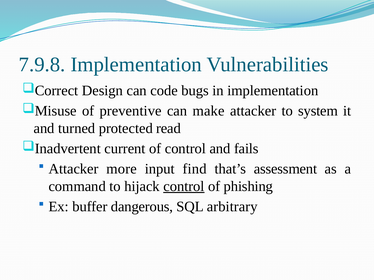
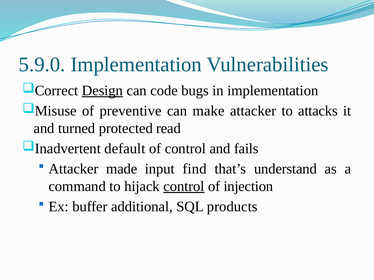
7.9.8: 7.9.8 -> 5.9.0 (42, 65)
Design underline: none -> present (102, 91)
system: system -> attacks (318, 111)
current: current -> default (125, 149)
more: more -> made (122, 169)
assessment: assessment -> understand (285, 169)
phishing: phishing -> injection (248, 187)
dangerous: dangerous -> additional (142, 207)
arbitrary: arbitrary -> products (232, 207)
